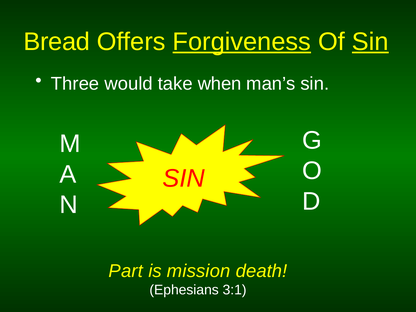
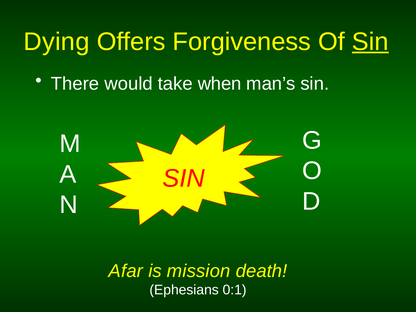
Bread: Bread -> Dying (56, 42)
Forgiveness underline: present -> none (242, 42)
Three: Three -> There (75, 84)
Part: Part -> Afar (126, 271)
3:1: 3:1 -> 0:1 (235, 290)
